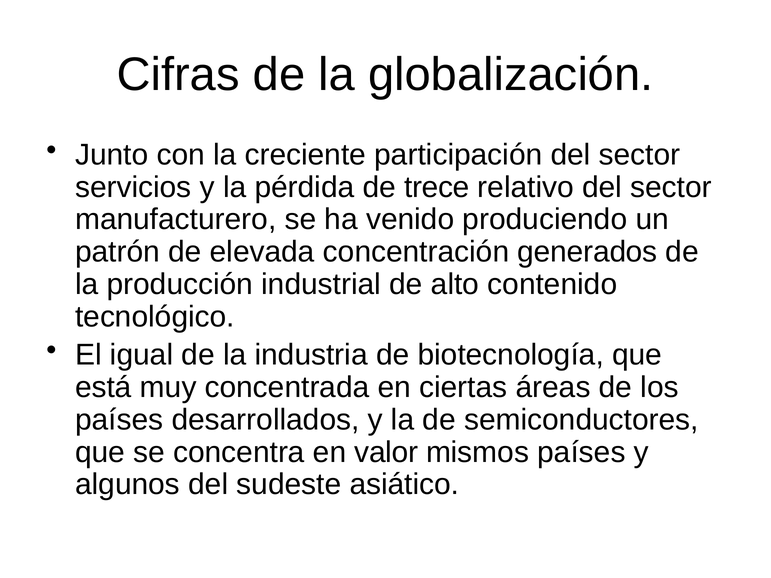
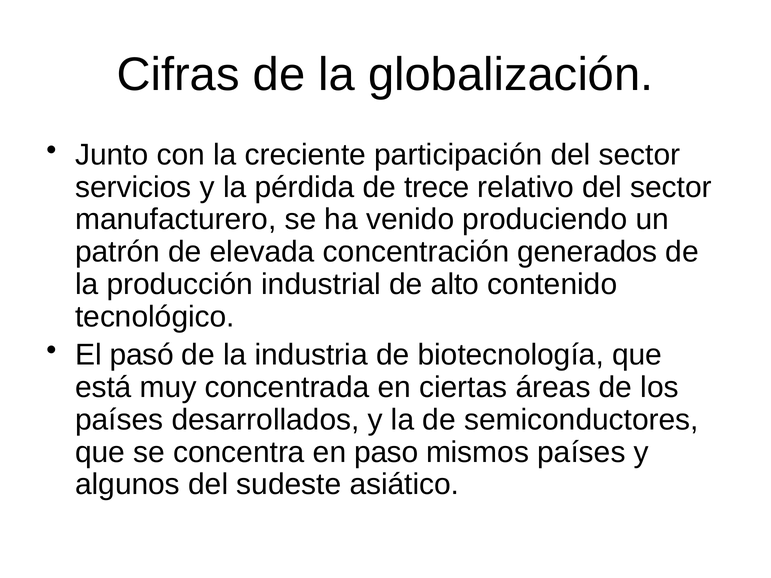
igual: igual -> pasó (142, 355)
valor: valor -> paso (386, 452)
